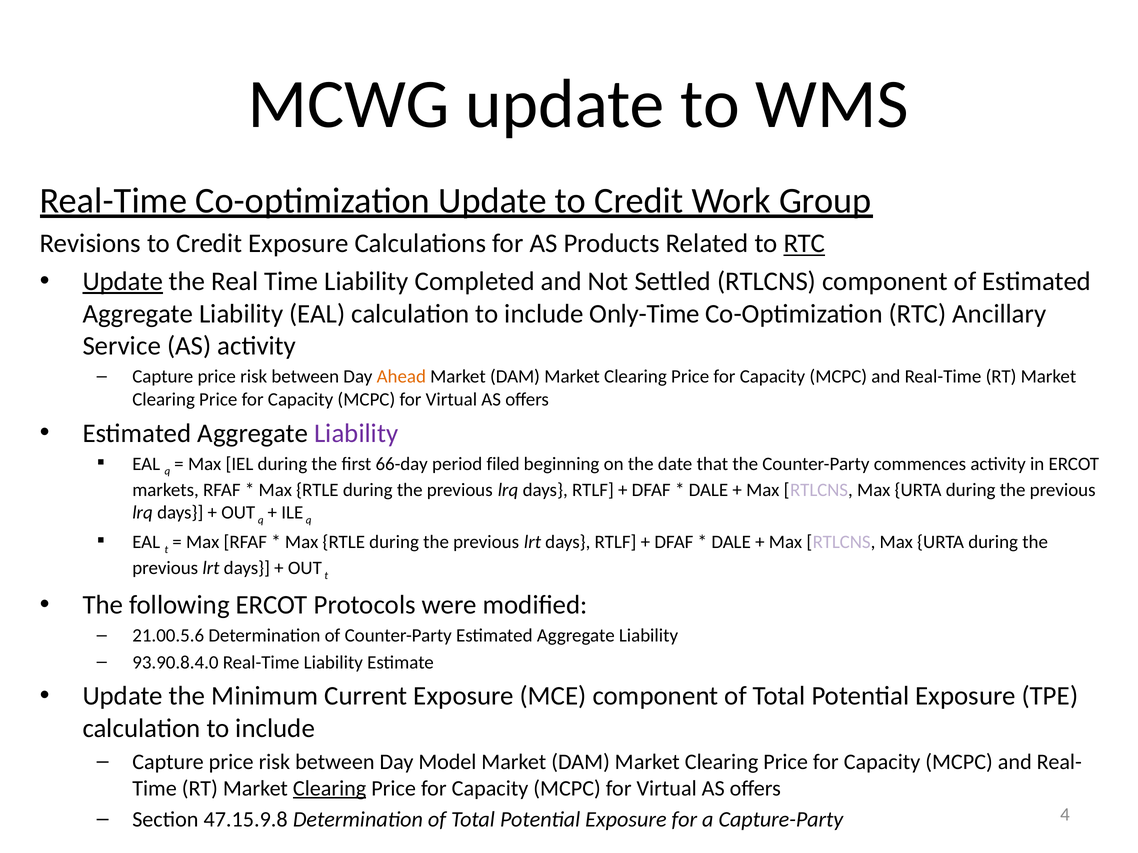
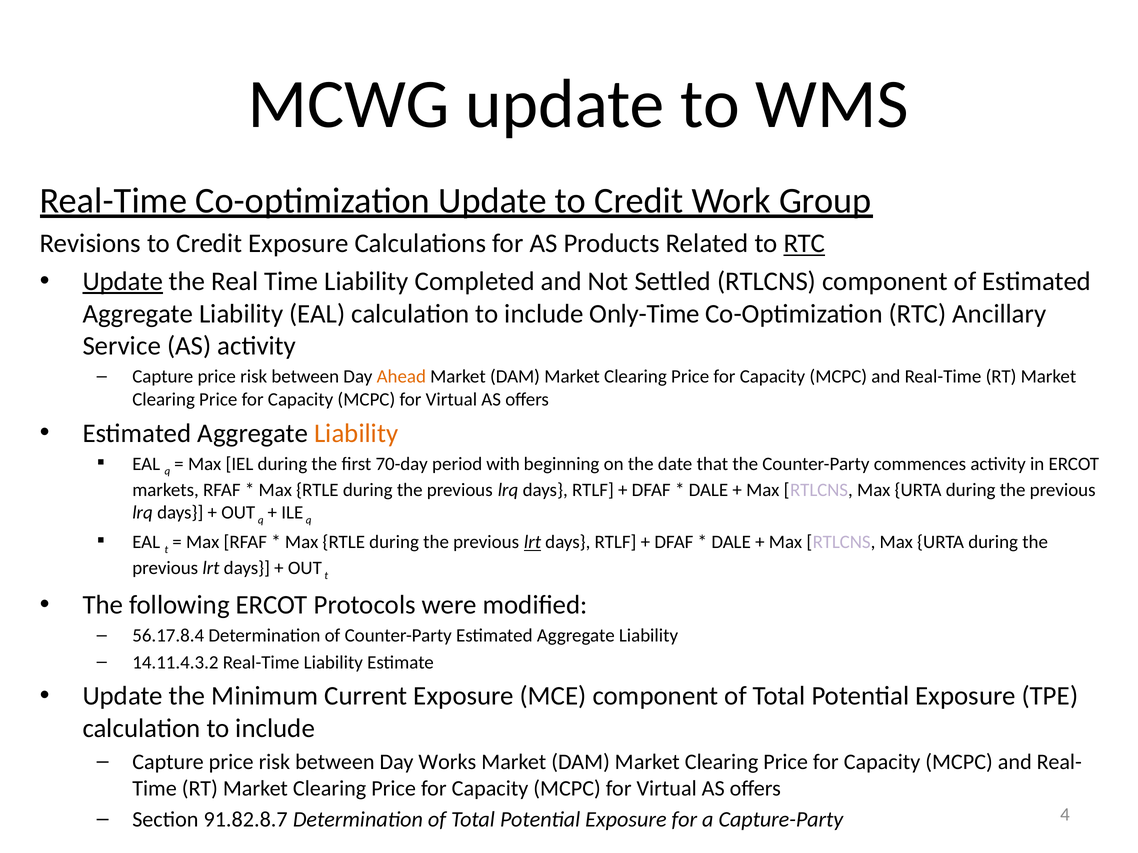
Liability colour: purple -> orange (356, 433)
66-day: 66-day -> 70-day (402, 464)
filed: filed -> with (503, 464)
lrt underline: none -> present (533, 543)
21.00.5.6: 21.00.5.6 -> 56.17.8.4 (168, 636)
93.90.8.4.0: 93.90.8.4.0 -> 14.11.4.3.2 (175, 663)
Model: Model -> Works (447, 762)
Clearing underline: present -> none (330, 789)
47.15.9.8: 47.15.9.8 -> 91.82.8.7 (246, 820)
